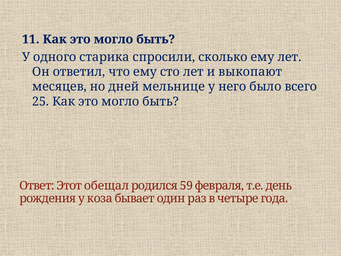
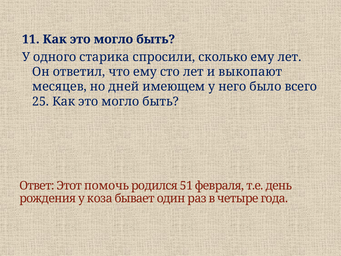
мельнице: мельнице -> имеющем (174, 87)
обещал: обещал -> помочь (107, 185)
59: 59 -> 51 (186, 185)
